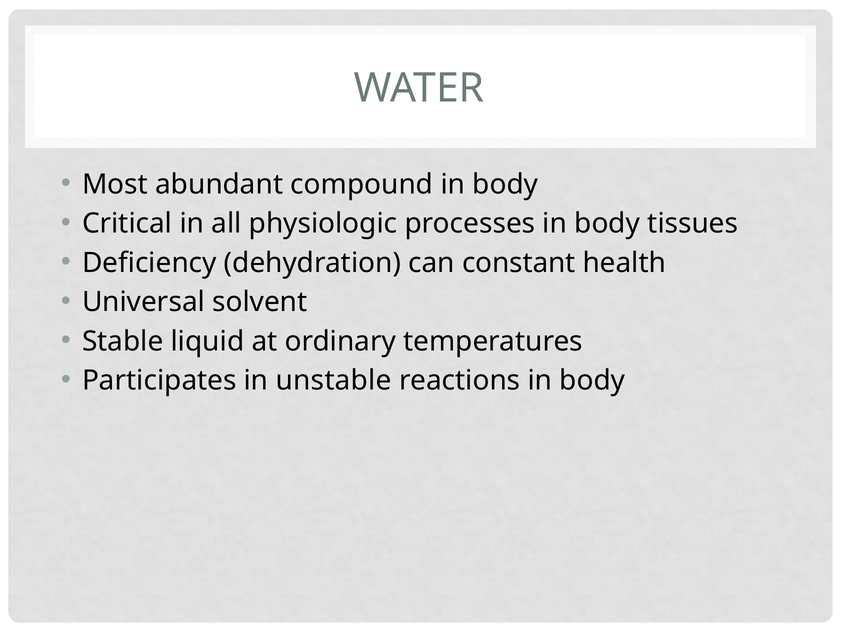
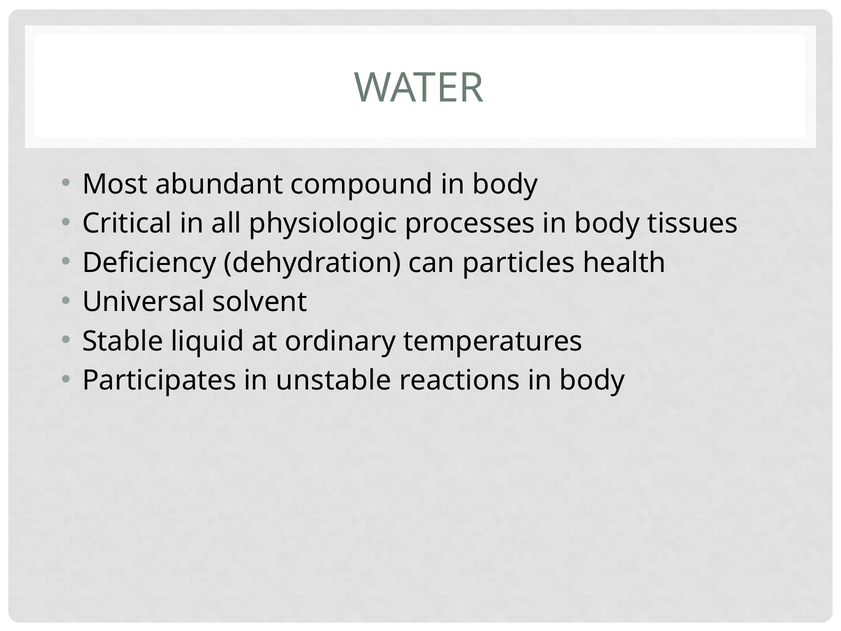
constant: constant -> particles (519, 263)
